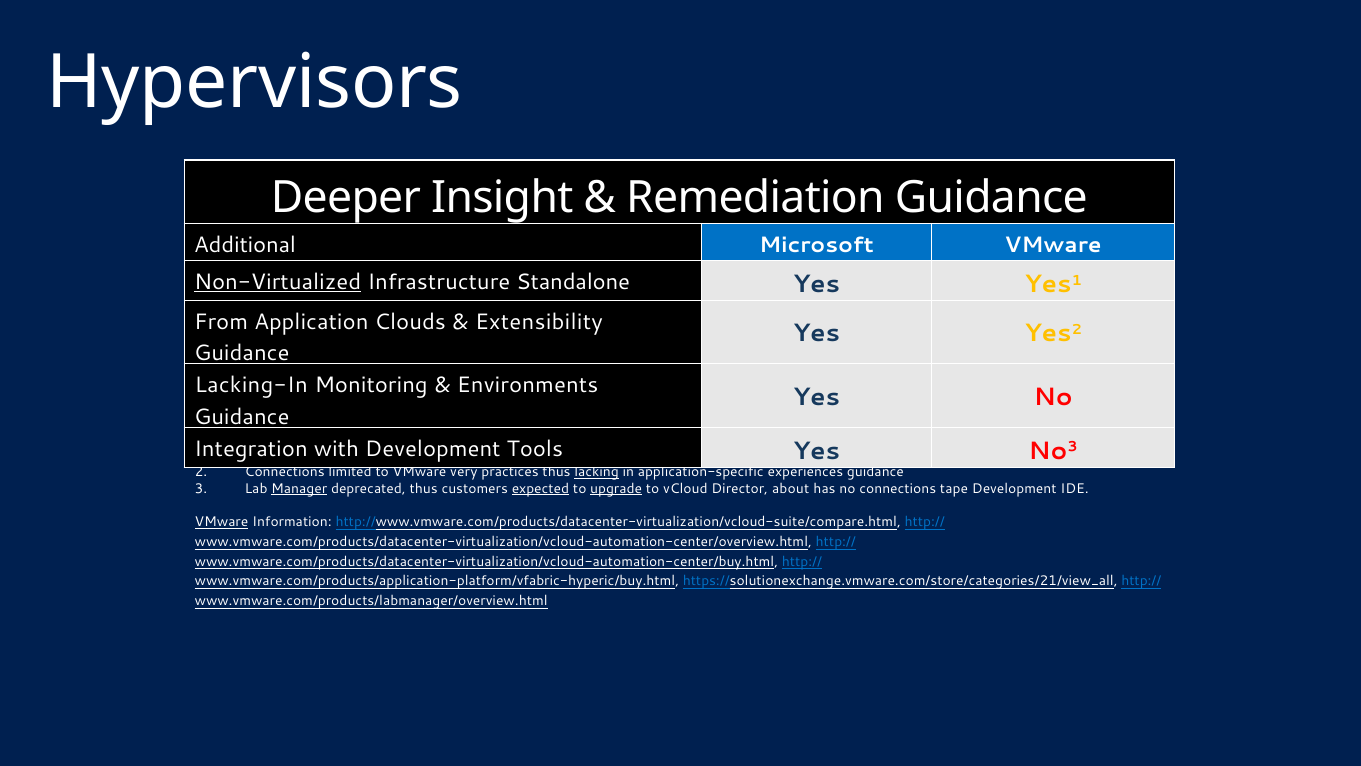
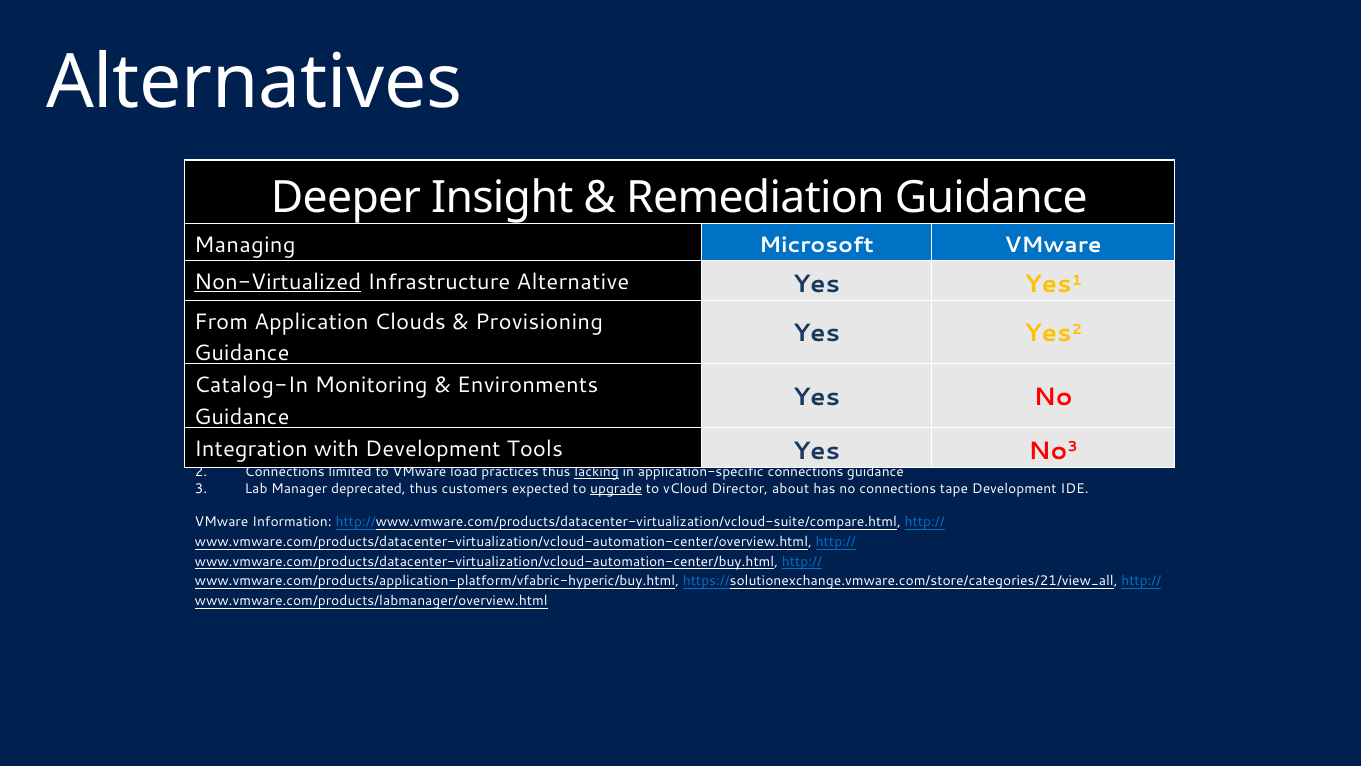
Hypervisors: Hypervisors -> Alternatives (254, 83)
Additional: Additional -> Managing (245, 245)
Standalone: Standalone -> Alternative (573, 282)
Extensibility: Extensibility -> Provisioning (539, 322)
Lacking-In: Lacking-In -> Catalog-In (251, 385)
very: very -> load (464, 472)
application-specific experiences: experiences -> connections (806, 472)
Manager underline: present -> none (299, 488)
expected underline: present -> none (540, 488)
VMware underline: present -> none (222, 522)
